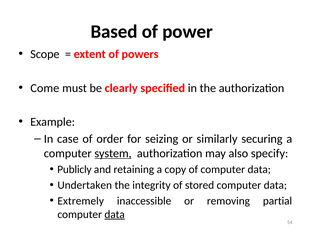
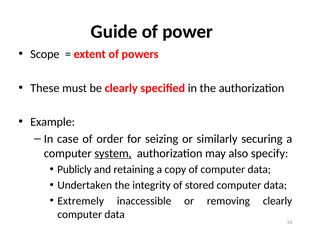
Based: Based -> Guide (114, 32)
Come: Come -> These (45, 88)
removing partial: partial -> clearly (278, 201)
data underline: present -> none (115, 215)
